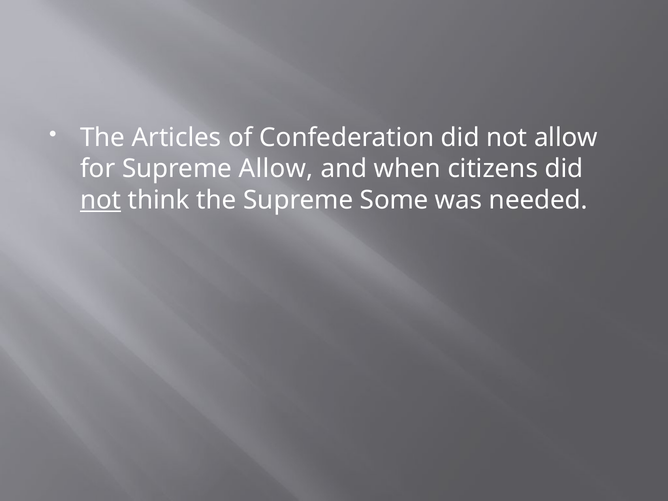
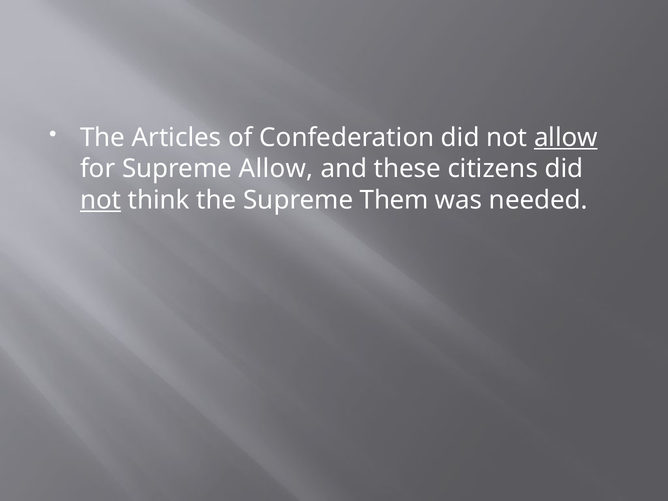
allow underline: none -> present (566, 138)
when: when -> these (407, 169)
Some: Some -> Them (394, 200)
